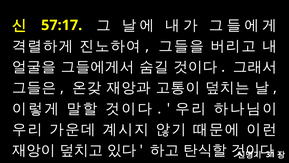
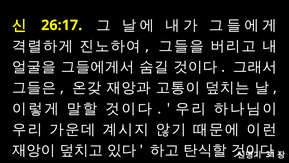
57:17: 57:17 -> 26:17 (62, 25)
